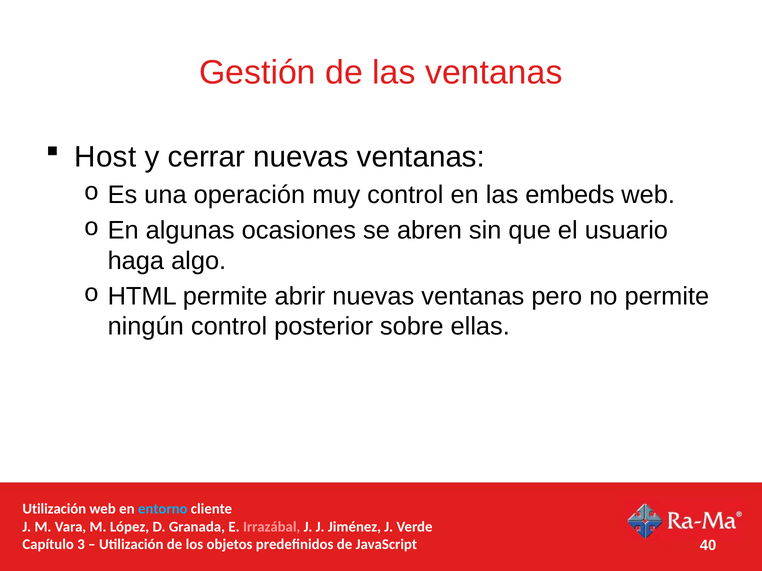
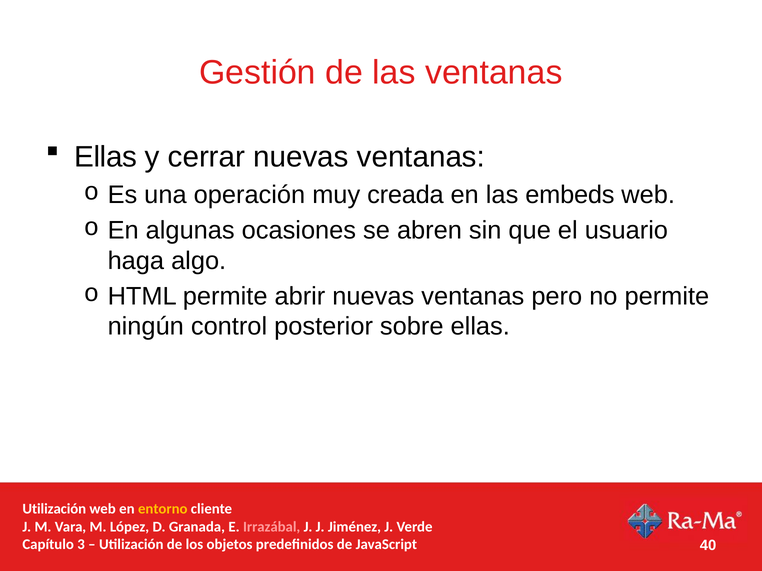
Host: Host -> Ellas (106, 157)
muy control: control -> creada (405, 195)
entorno colour: light blue -> yellow (163, 509)
